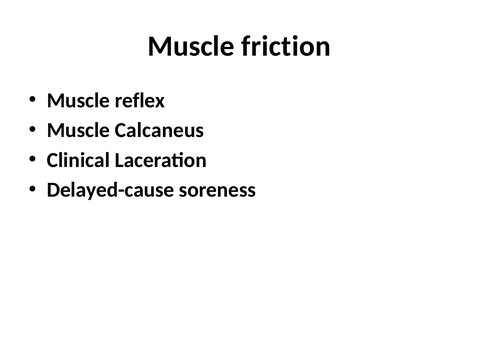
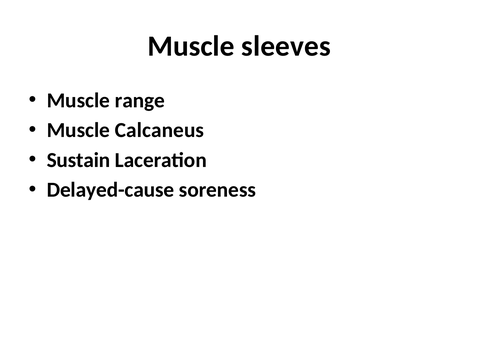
friction: friction -> sleeves (286, 46)
reflex: reflex -> range (140, 100)
Clinical: Clinical -> Sustain (78, 160)
